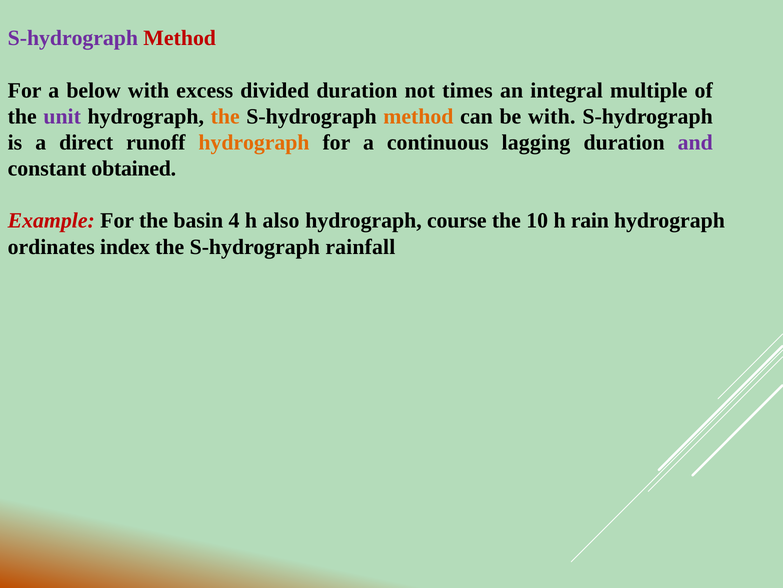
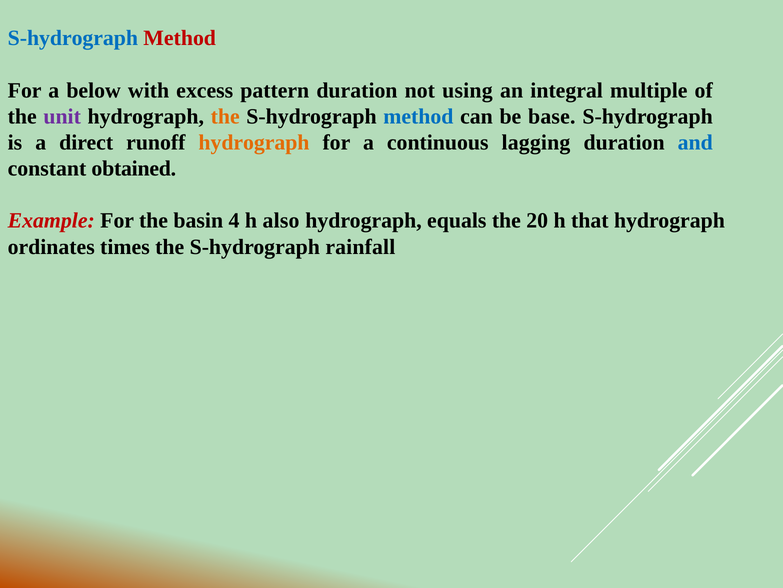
S-hydrograph colour: purple -> blue (73, 38)
divided: divided -> pattern (275, 90)
times: times -> using (467, 90)
method colour: orange -> blue (418, 116)
be with: with -> base (552, 116)
and colour: purple -> blue (695, 142)
course: course -> equals (457, 220)
10: 10 -> 20 (537, 220)
rain: rain -> that (590, 220)
index: index -> times (125, 247)
